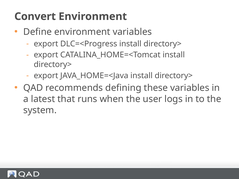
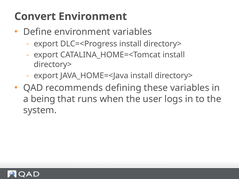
latest: latest -> being (43, 99)
